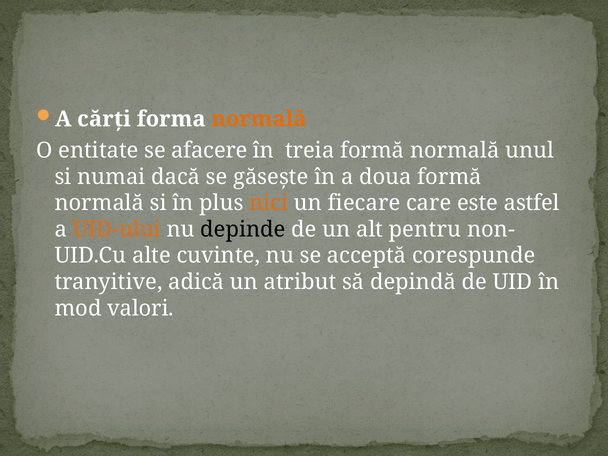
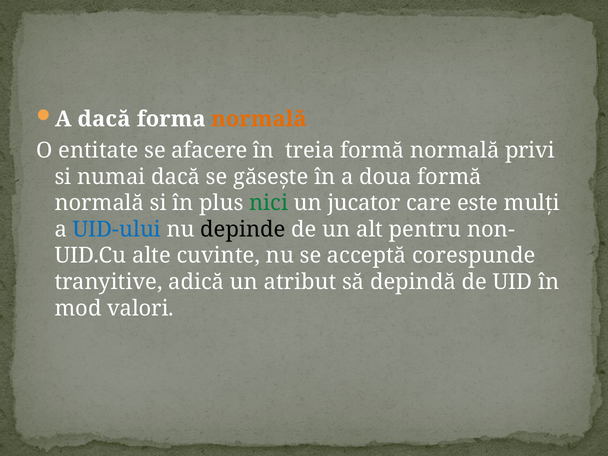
A cărţi: cărţi -> dacă (104, 119)
unul: unul -> privi (530, 150)
nici colour: orange -> green (269, 203)
fiecare: fiecare -> jucator (364, 203)
astfel: astfel -> mulţi (532, 203)
UID-ului colour: orange -> blue (117, 229)
